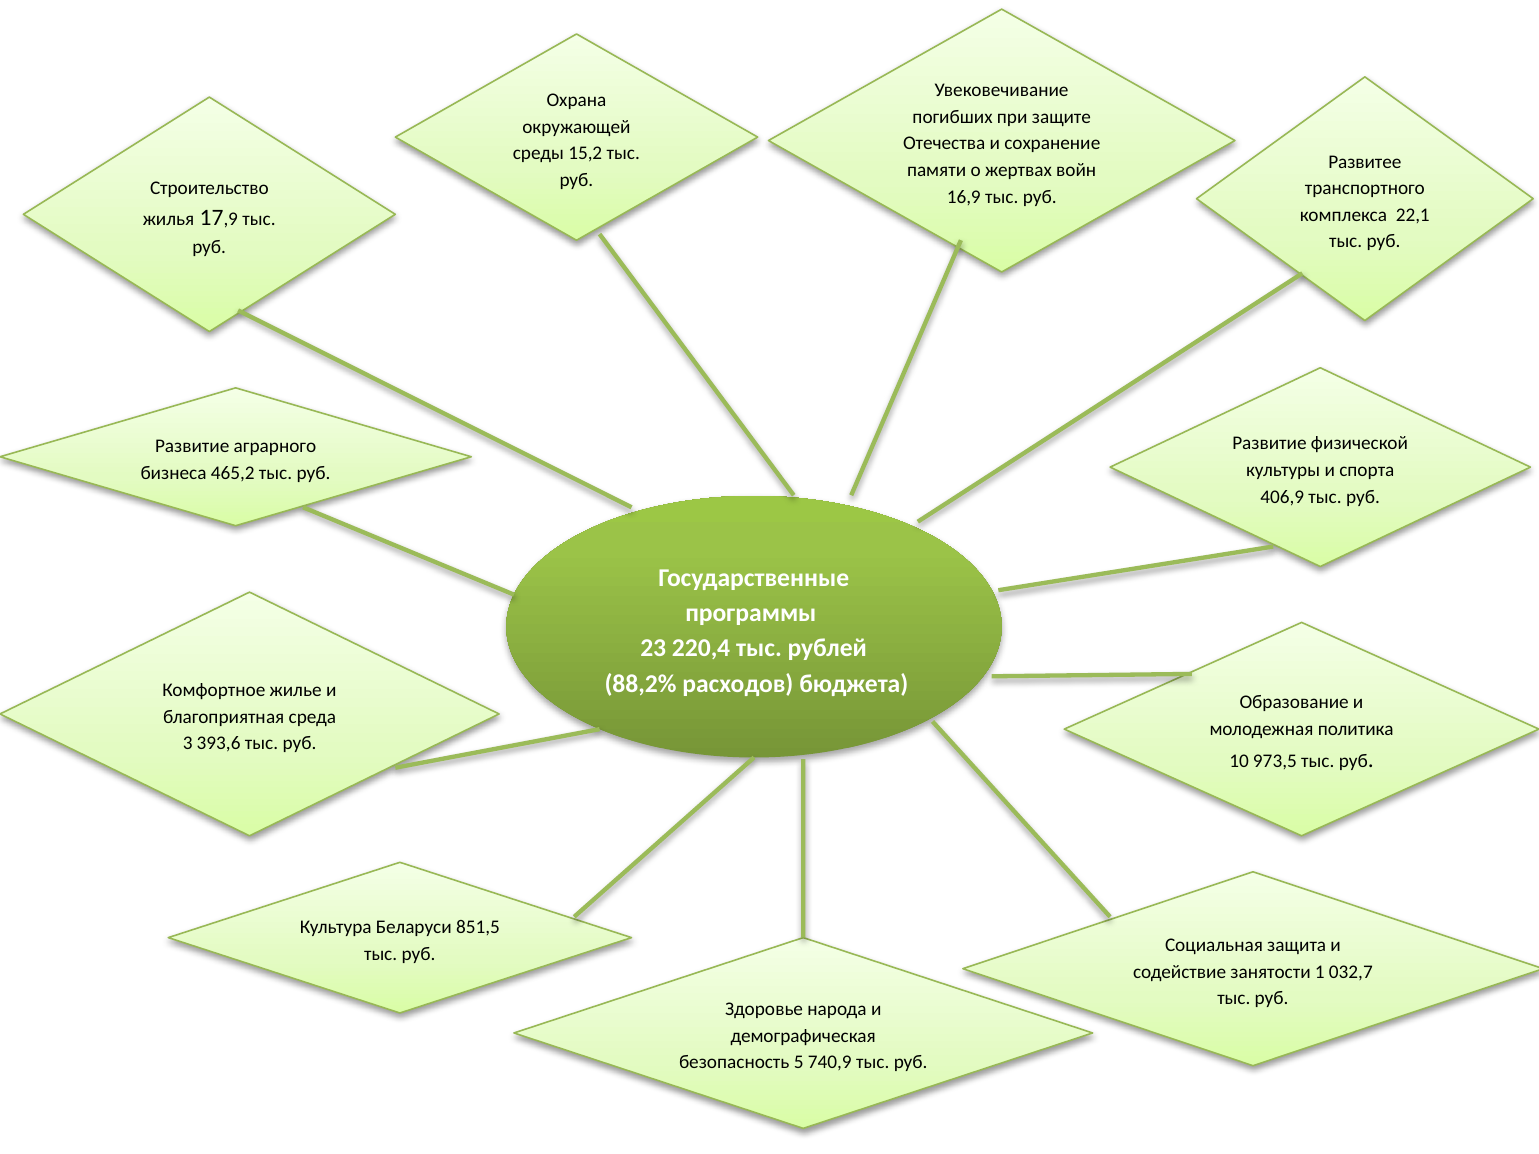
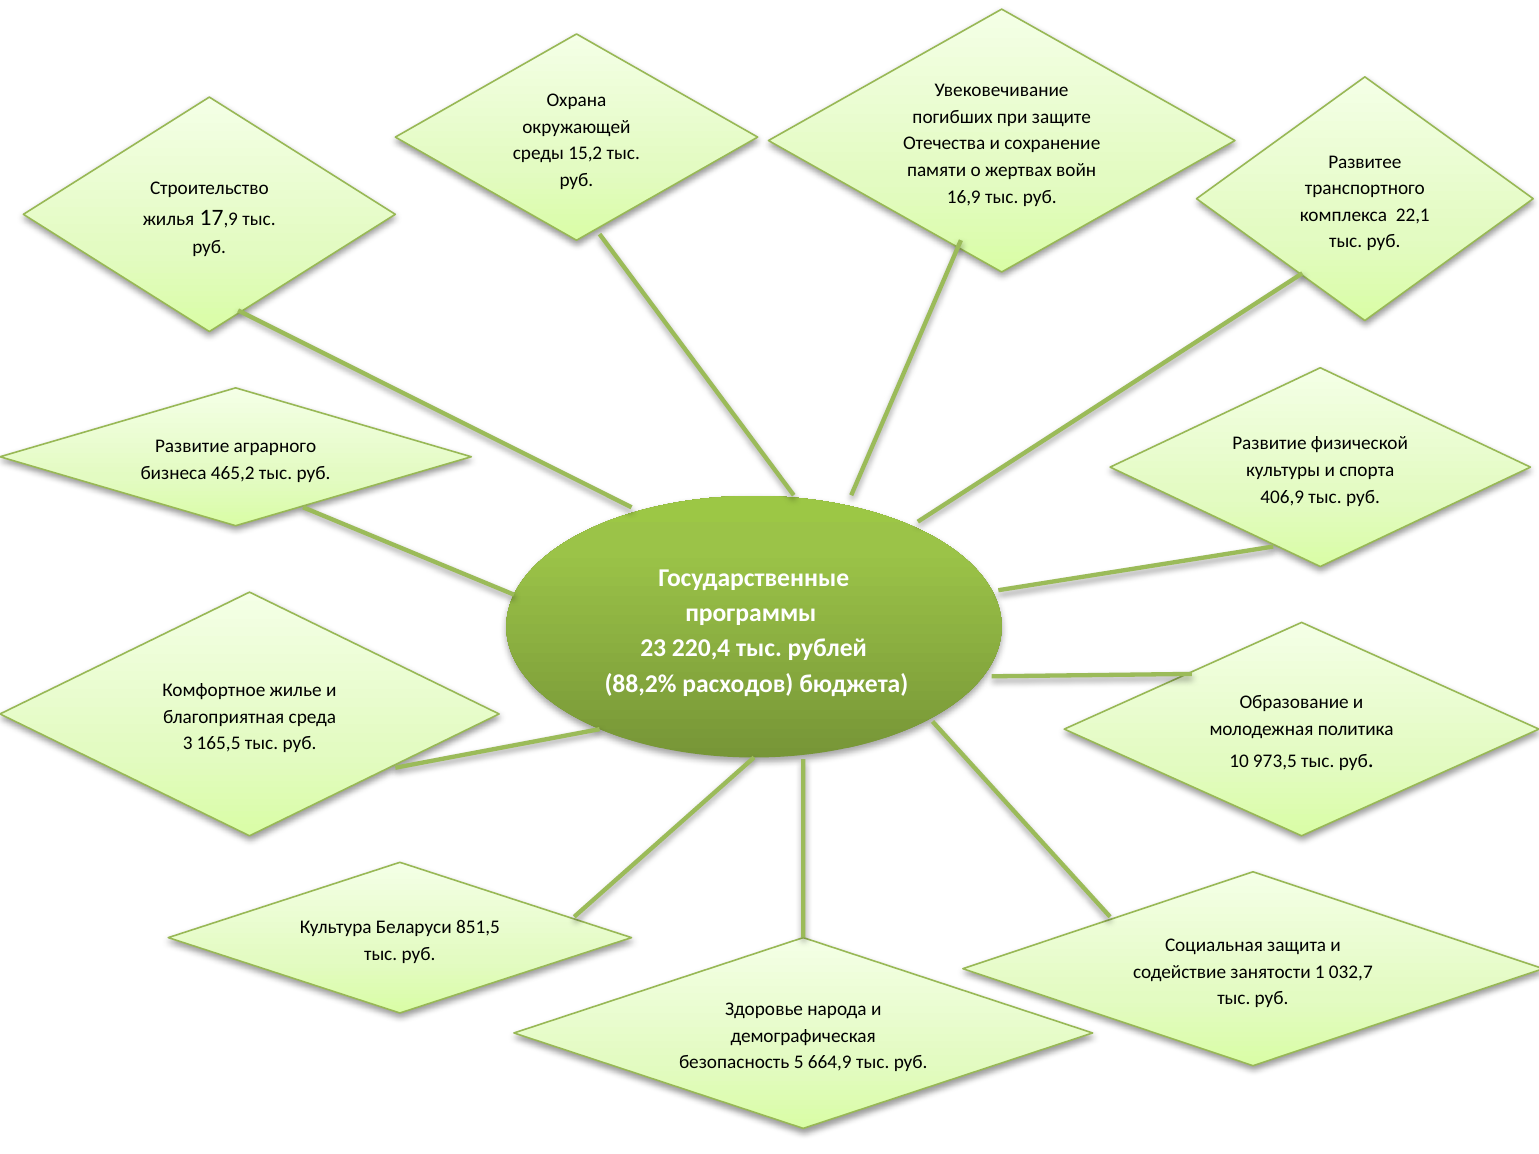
393,6: 393,6 -> 165,5 (219, 744)
740,9: 740,9 -> 664,9 (830, 1063)
